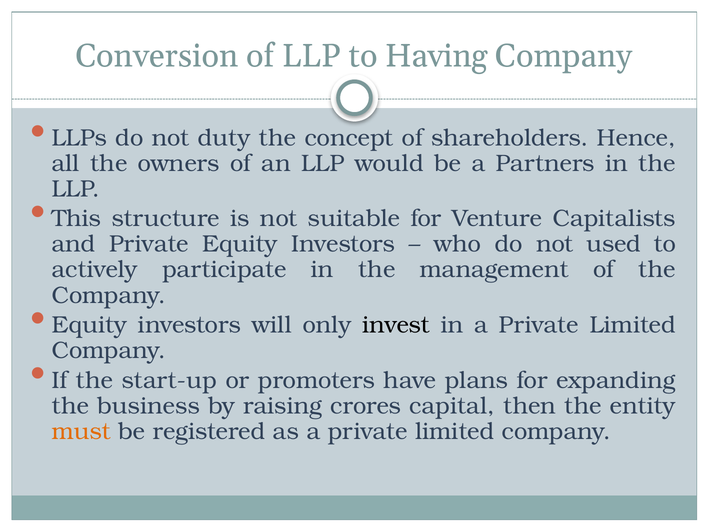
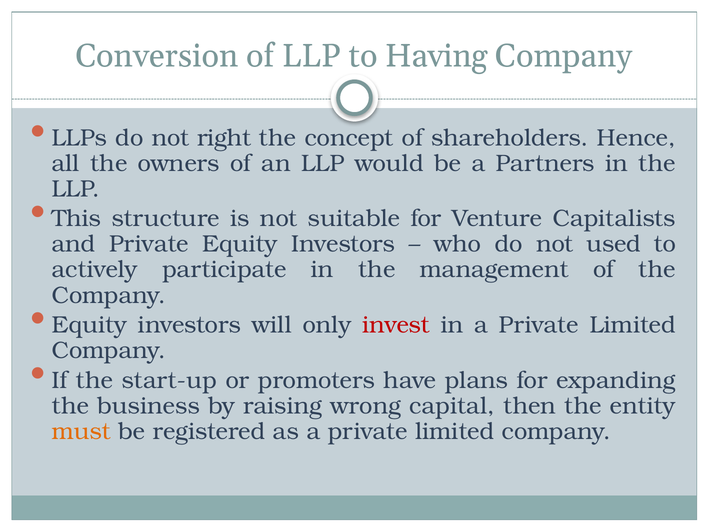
duty: duty -> right (224, 138)
invest colour: black -> red (396, 325)
crores: crores -> wrong (366, 406)
